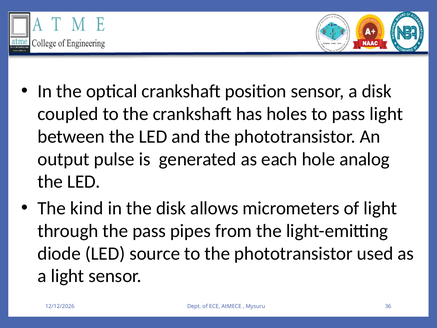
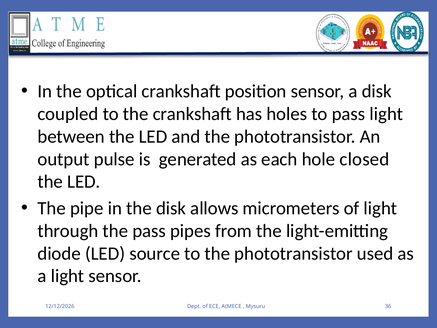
analog: analog -> closed (364, 159)
kind: kind -> pipe (87, 208)
